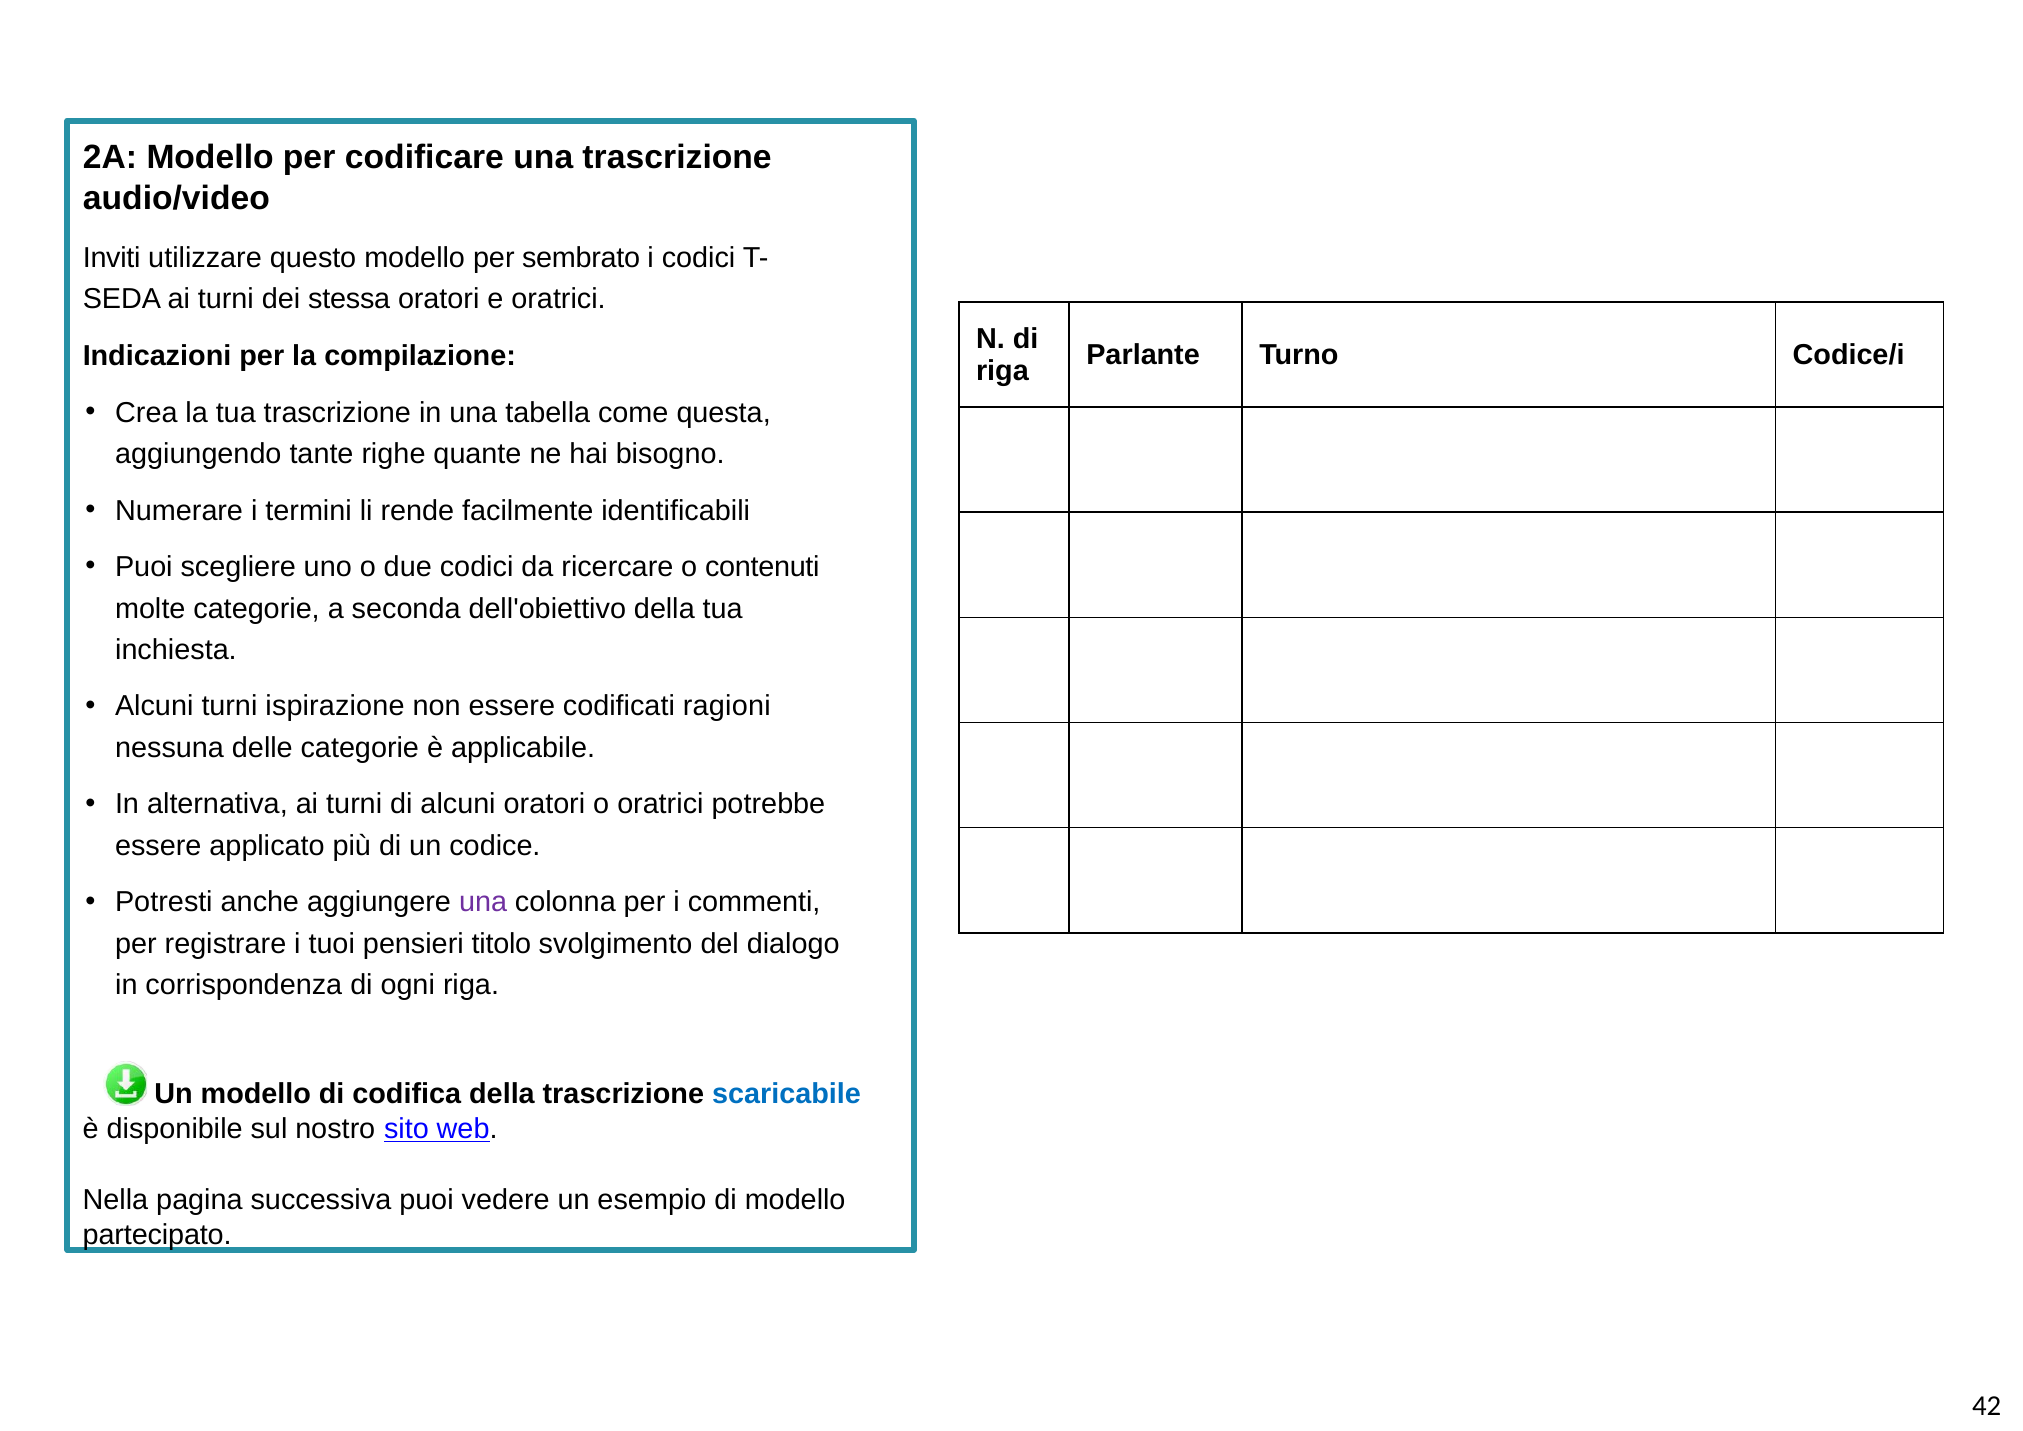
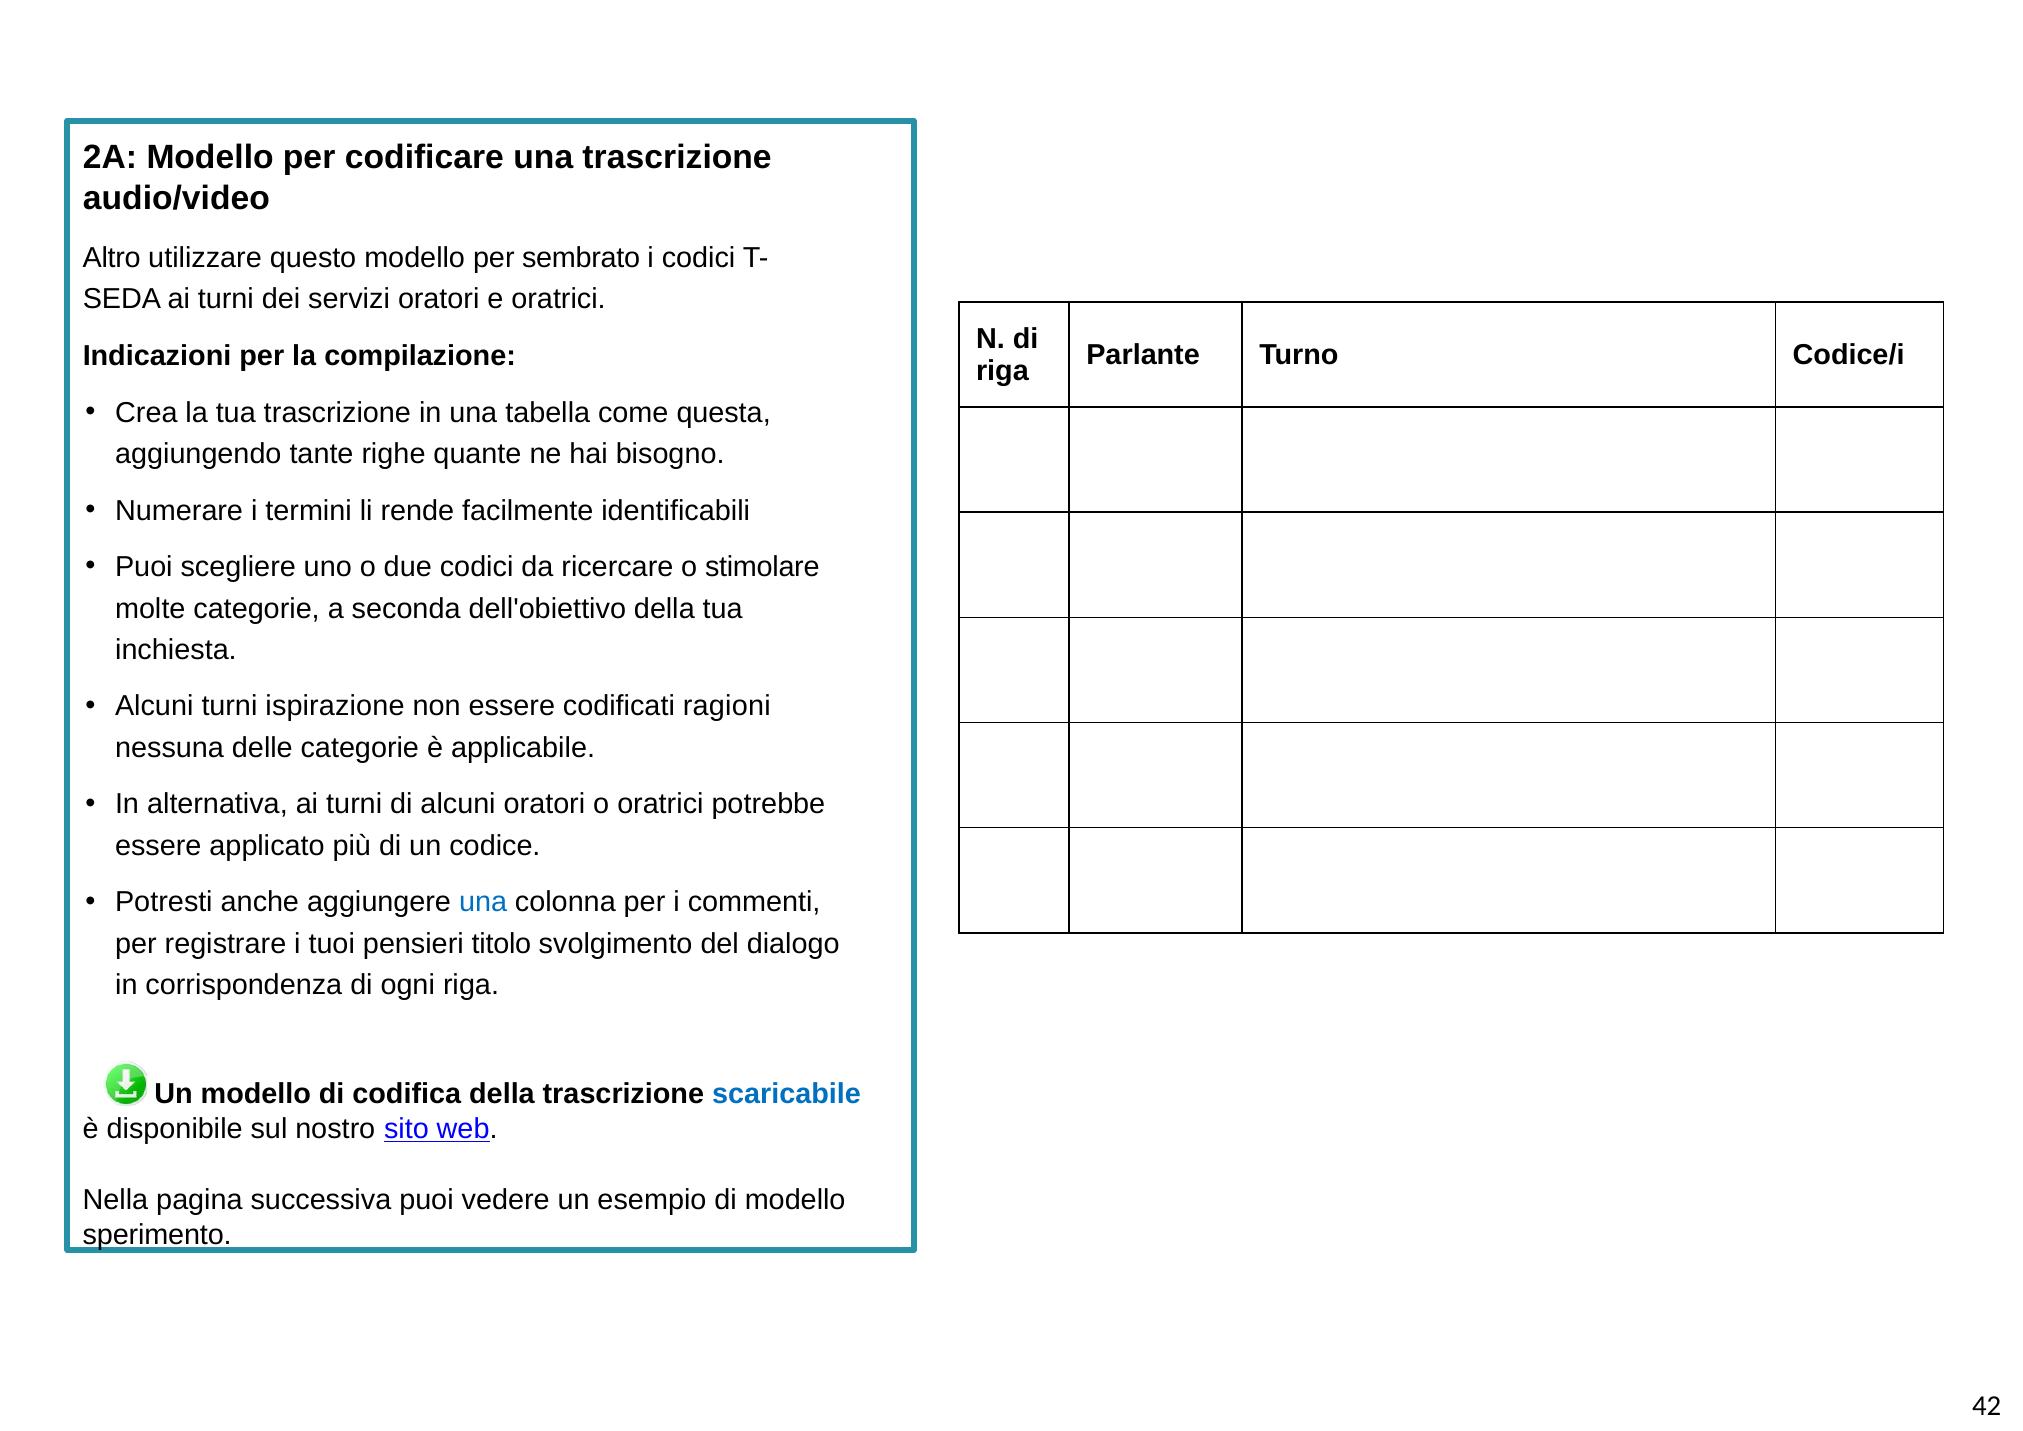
Inviti: Inviti -> Altro (112, 258)
stessa: stessa -> servizi (349, 299)
contenuti: contenuti -> stimolare (762, 567)
una colour: purple -> blue (483, 902)
partecipato: partecipato -> sperimento (157, 1235)
